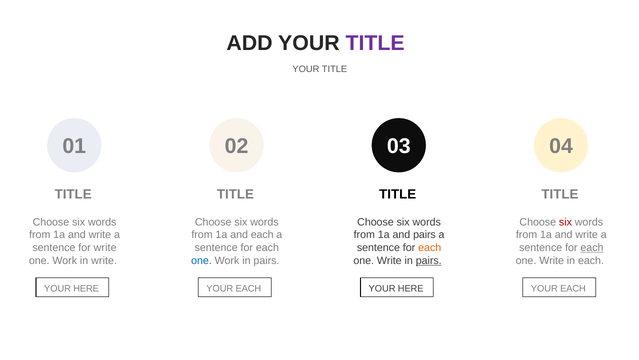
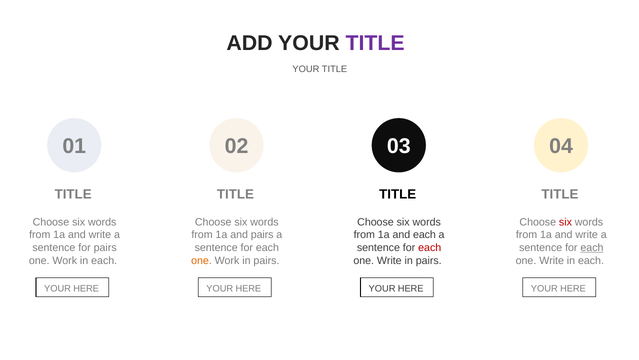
and each: each -> pairs (262, 235)
and pairs: pairs -> each (424, 235)
for write: write -> pairs (105, 247)
each colour: orange -> red (430, 247)
Work in write: write -> each (104, 260)
one colour: blue -> orange (202, 260)
pairs underline: present -> none (429, 260)
EACH: EACH -> HERE (248, 288)
EACH: EACH -> HERE (573, 288)
